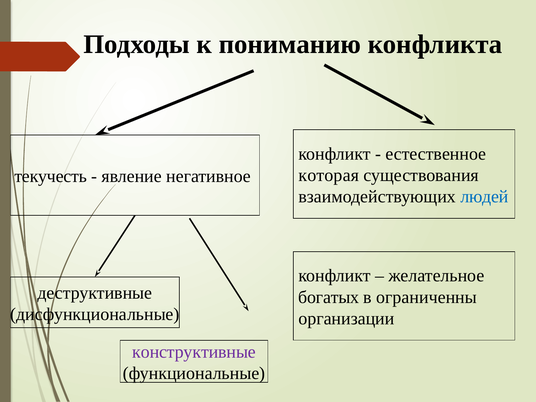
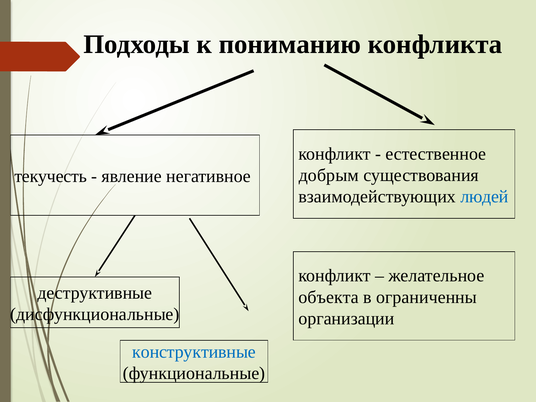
которая: которая -> добрым (329, 175)
богатых: богатых -> объекта (329, 297)
конструктивные colour: purple -> blue (194, 352)
